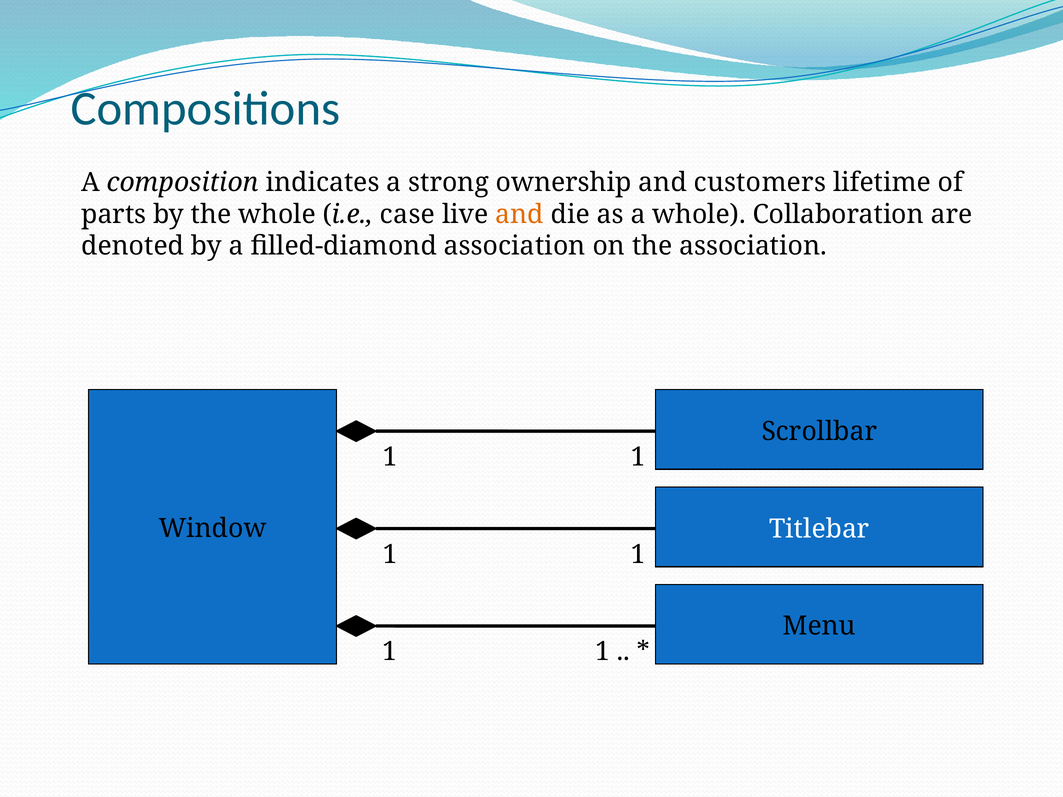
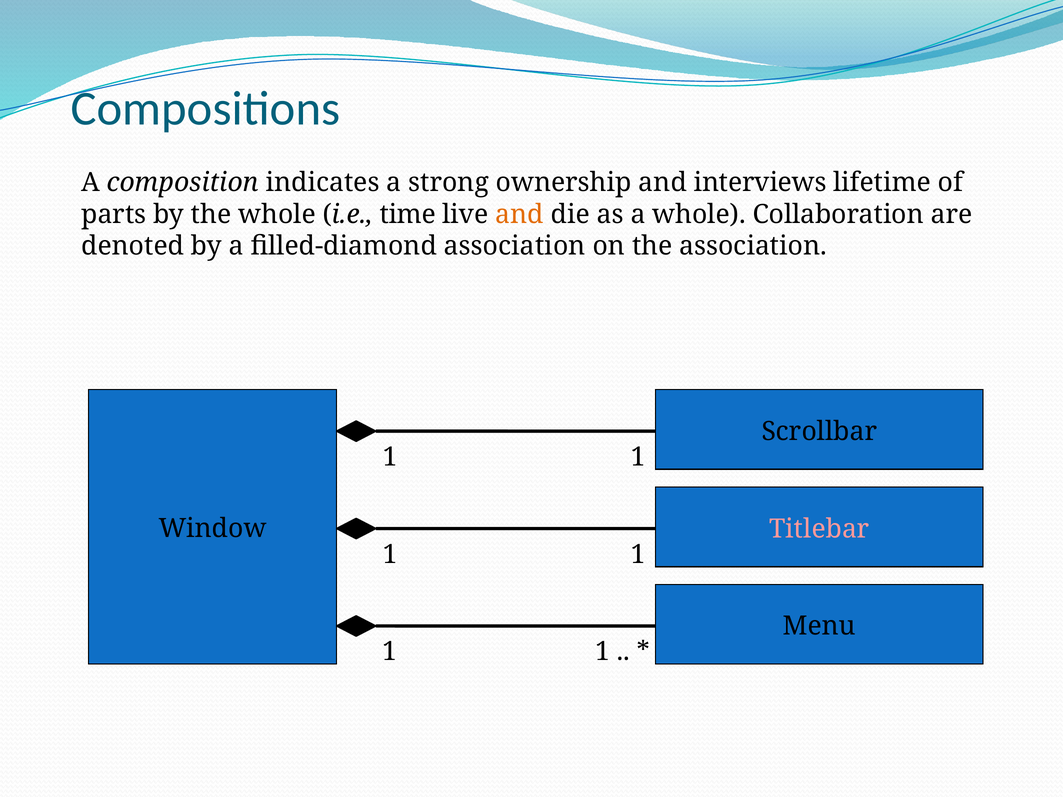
customers: customers -> interviews (760, 182)
case: case -> time (408, 214)
Titlebar colour: white -> pink (819, 529)
